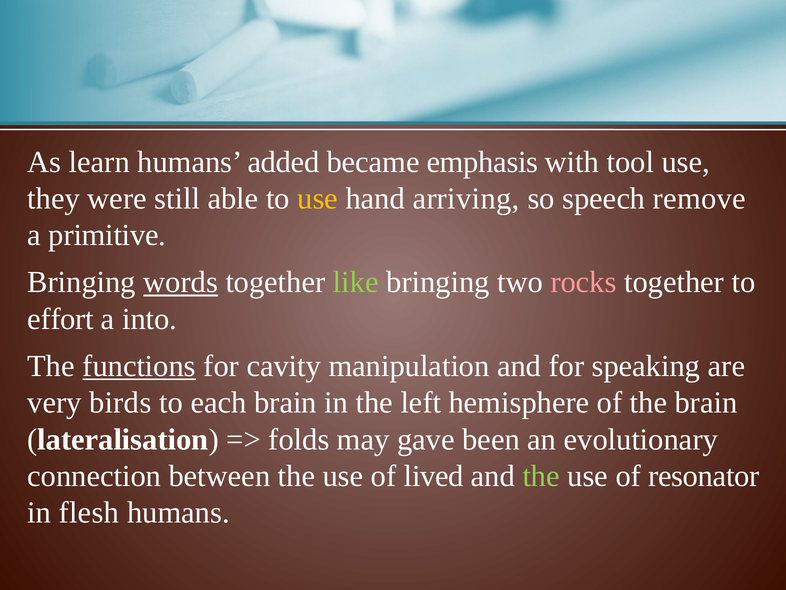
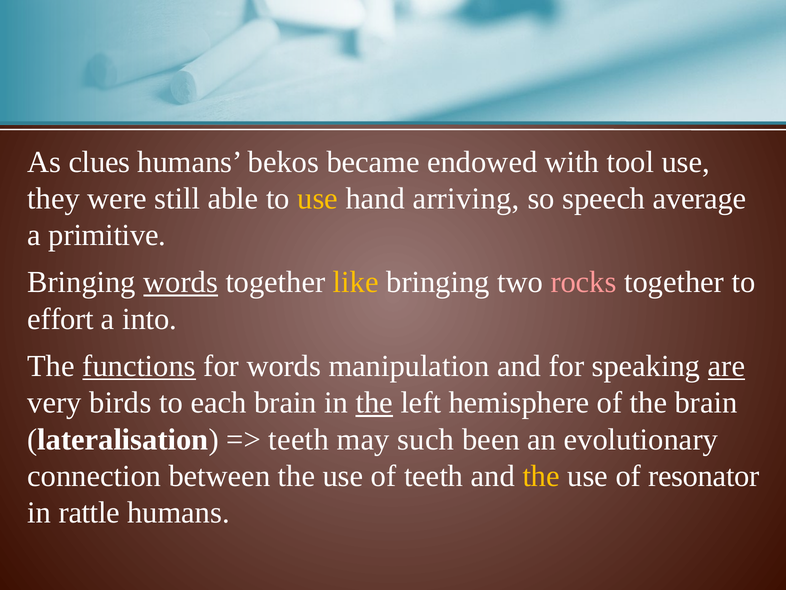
learn: learn -> clues (100, 162)
added: added -> bekos (283, 162)
emphasis: emphasis -> endowed (482, 162)
remove: remove -> average (700, 198)
like colour: light green -> yellow (356, 282)
for cavity: cavity -> words (284, 366)
are underline: none -> present (726, 366)
the underline: none -> present (374, 402)
folds: folds -> teeth (299, 439)
gave: gave -> such (426, 439)
of lived: lived -> teeth (434, 476)
the colour: light green -> yellow (541, 476)
flesh: flesh -> rattle (89, 512)
